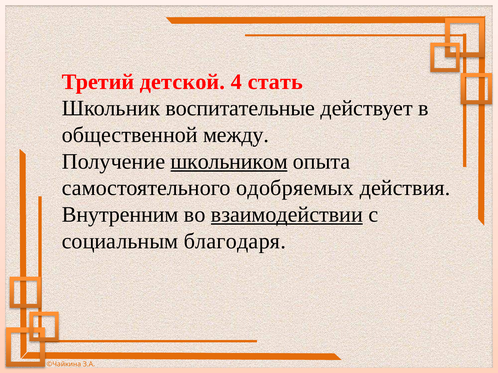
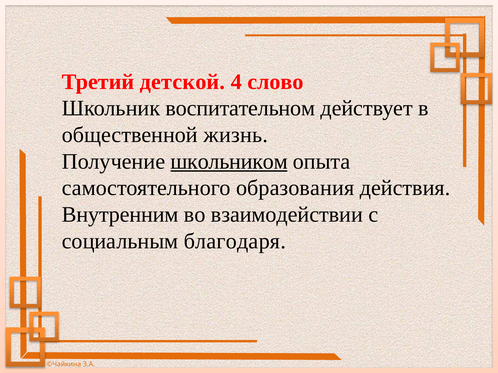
стать: стать -> слово (276, 82)
воспитательные: воспитательные -> воспитательном (240, 108)
между: между -> жизнь (236, 135)
одобряемых: одобряемых -> образования (295, 188)
взаимодействии underline: present -> none (287, 215)
